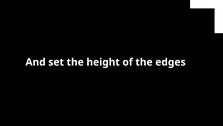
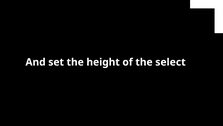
edges: edges -> select (170, 62)
